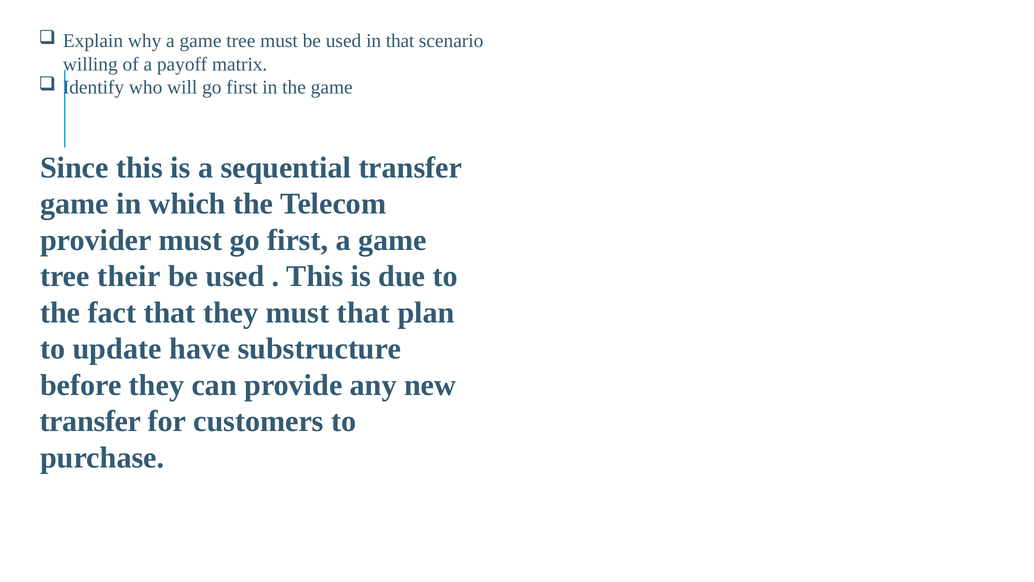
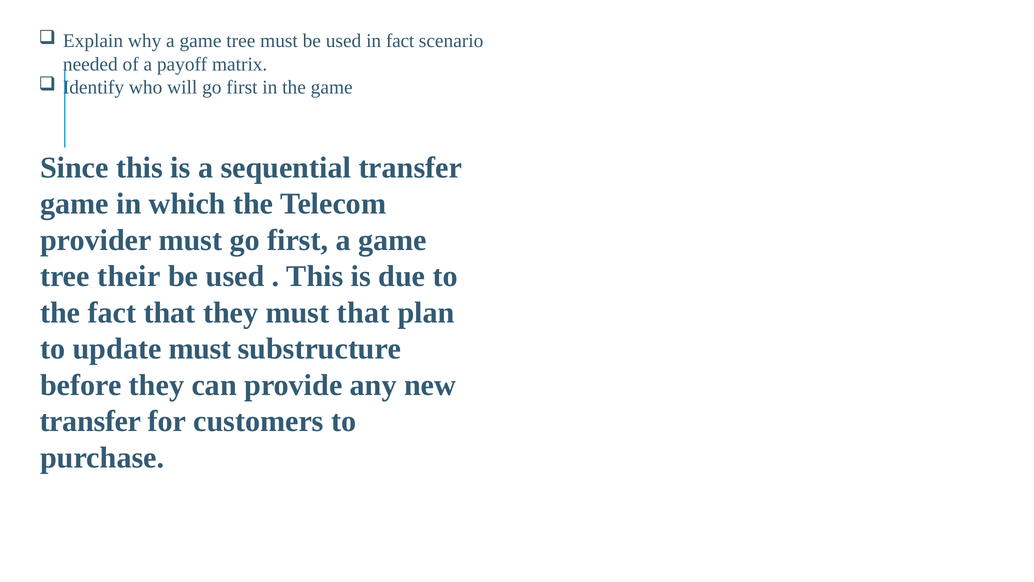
in that: that -> fact (400, 41)
willing: willing -> needed (90, 64)
update have: have -> must (200, 349)
